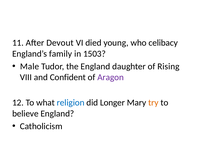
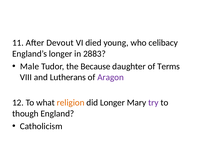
England’s family: family -> longer (61, 54)
1503: 1503 -> 2883 (94, 54)
the England: England -> Because (95, 66)
Rising: Rising -> Terms (169, 66)
Confident: Confident -> Lutherans (68, 77)
religion colour: blue -> orange (71, 103)
try colour: orange -> purple (153, 103)
believe: believe -> though (25, 114)
